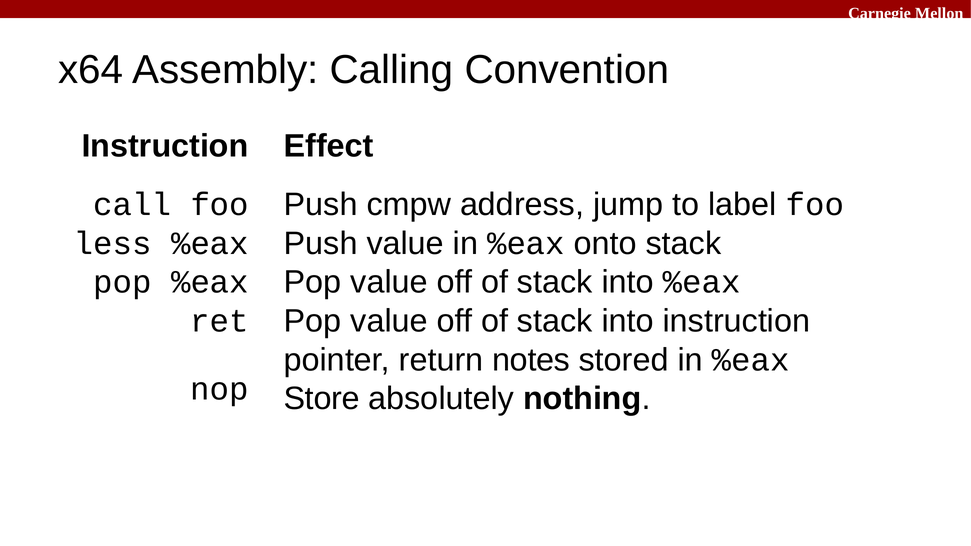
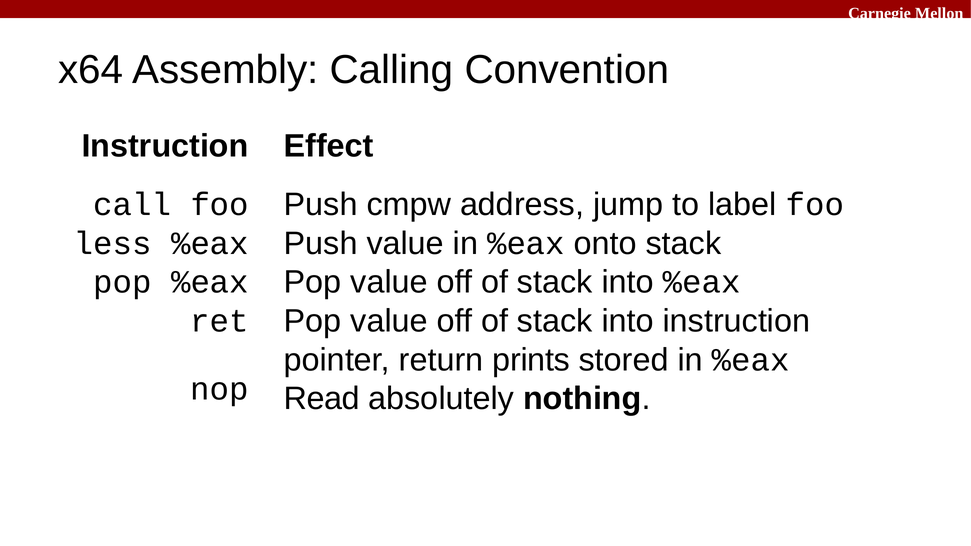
notes: notes -> prints (531, 360)
Store: Store -> Read (322, 399)
